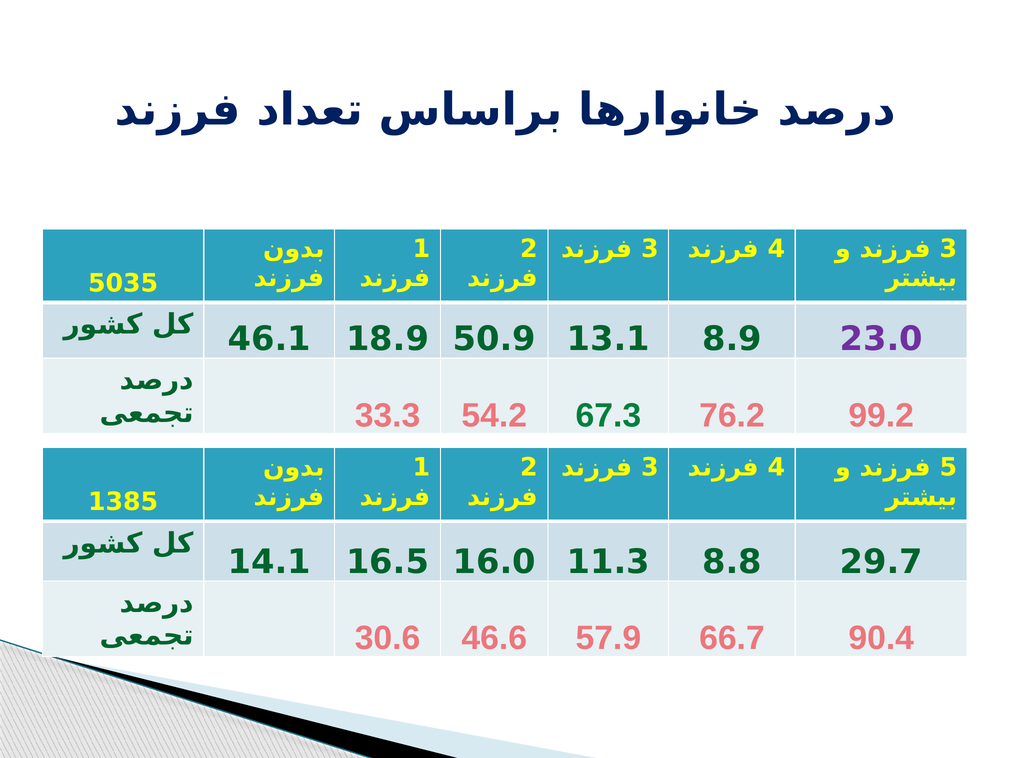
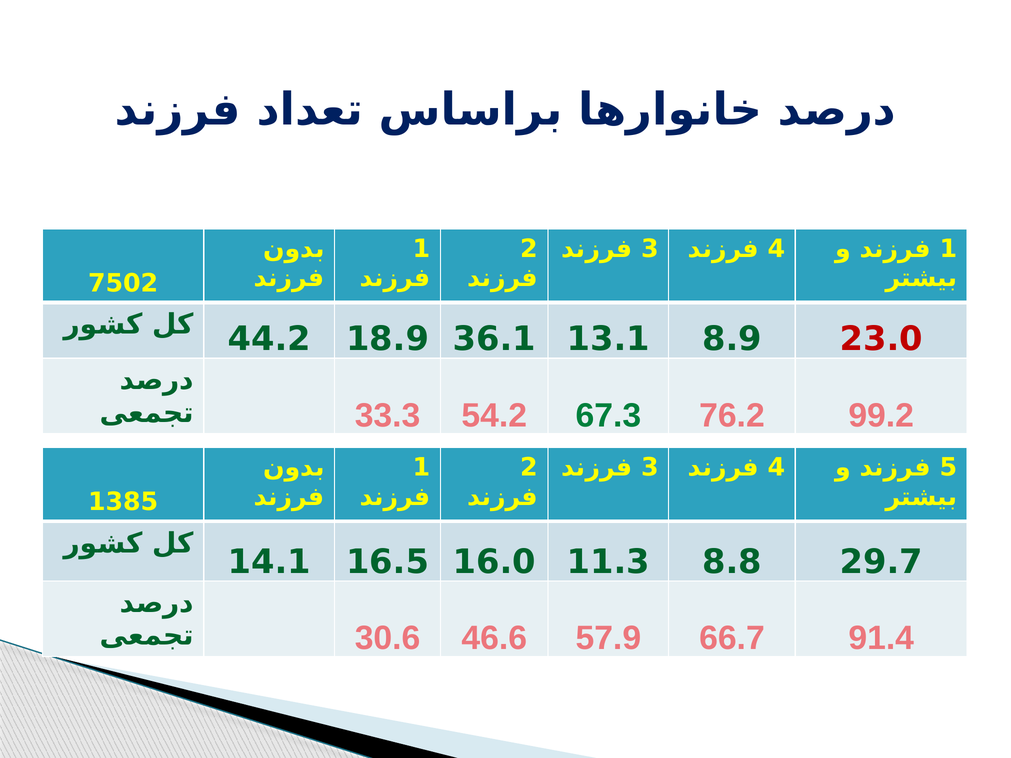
3: 3 -> 1 (948, 249)
5035: 5035 -> 7502 (123, 283)
46.1: 46.1 -> 44.2 (269, 339)
50.9: 50.9 -> 36.1 (494, 339)
23.0 colour: purple -> red (881, 339)
90.4: 90.4 -> 91.4 (881, 639)
